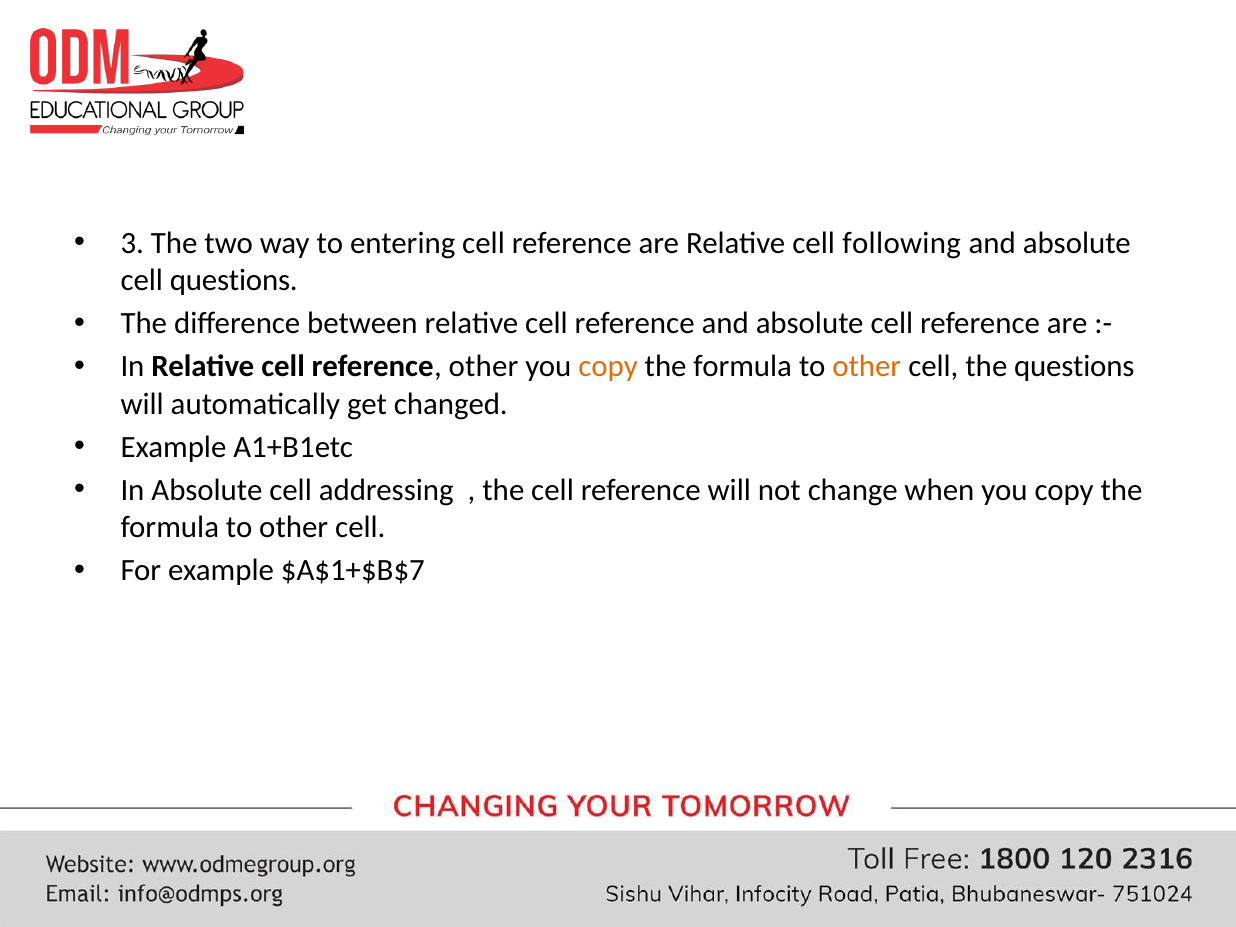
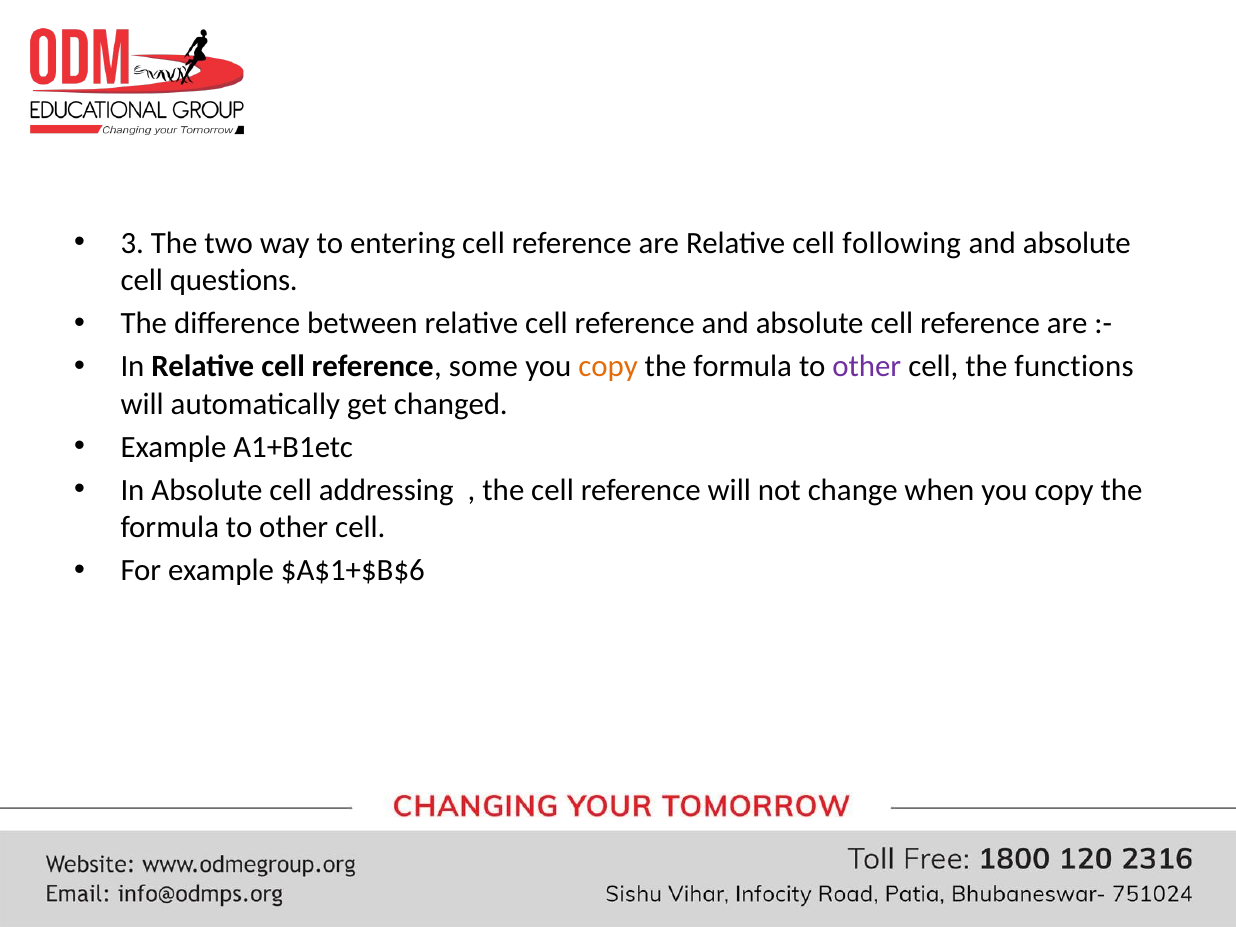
reference other: other -> some (483, 367)
other colour: orange -> purple (867, 367)
the questions: questions -> functions (1074, 367)
$A$1+$B$7: $A$1+$B$7 -> $A$1+$B$6 (353, 571)
